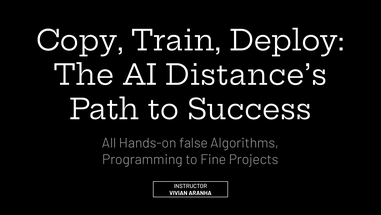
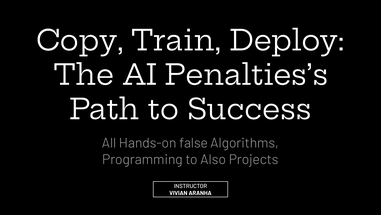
Distance’s: Distance’s -> Penalties’s (246, 75)
Fine: Fine -> Also (213, 159)
